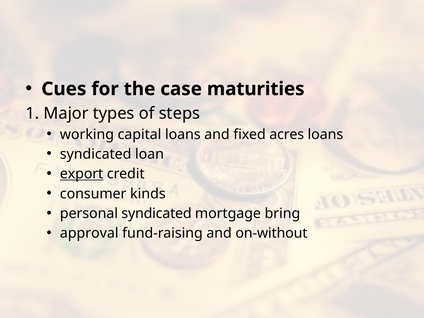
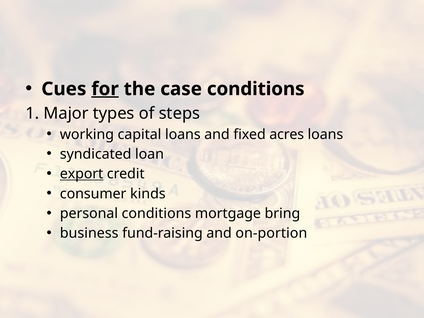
for underline: none -> present (105, 89)
case maturities: maturities -> conditions (256, 89)
personal syndicated: syndicated -> conditions (156, 213)
approval: approval -> business (89, 233)
on-without: on-without -> on-portion (271, 233)
